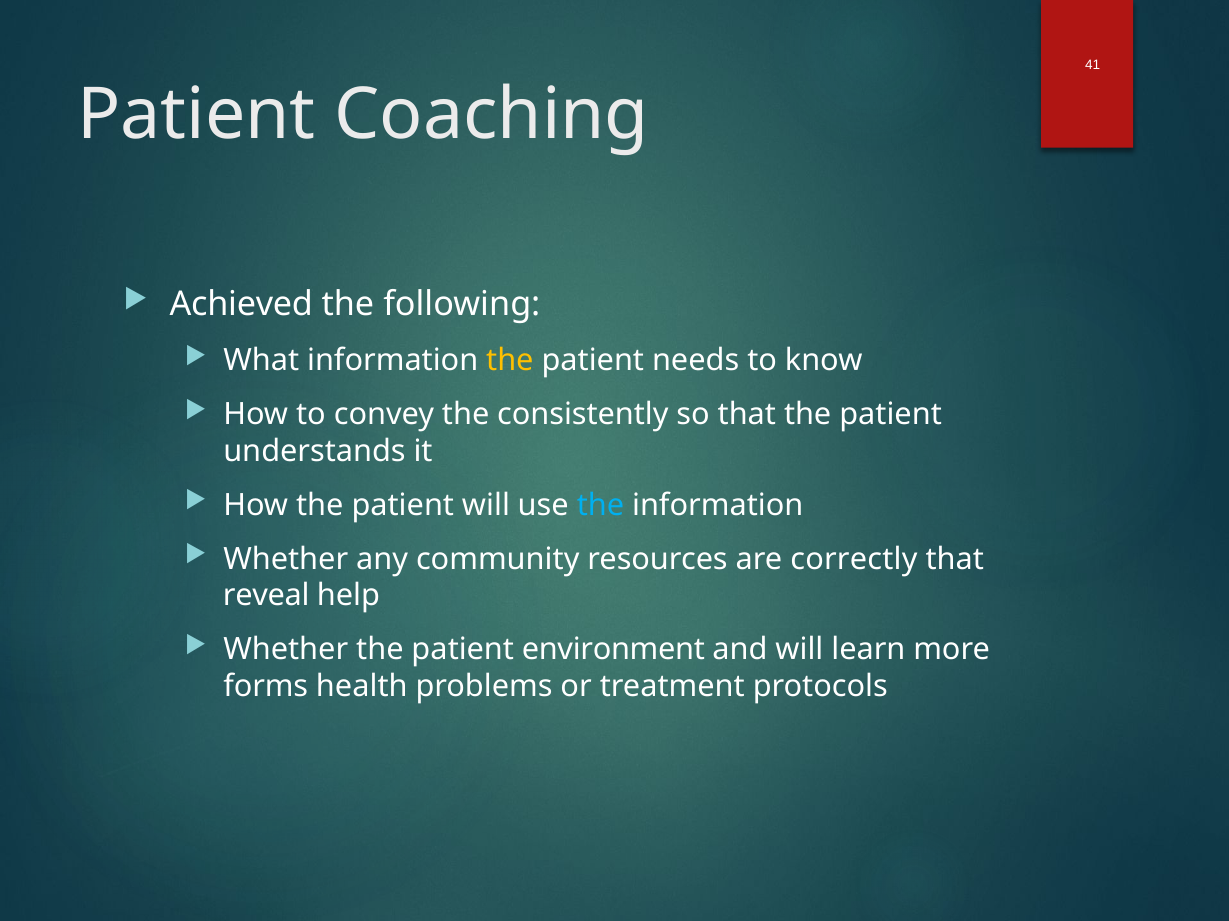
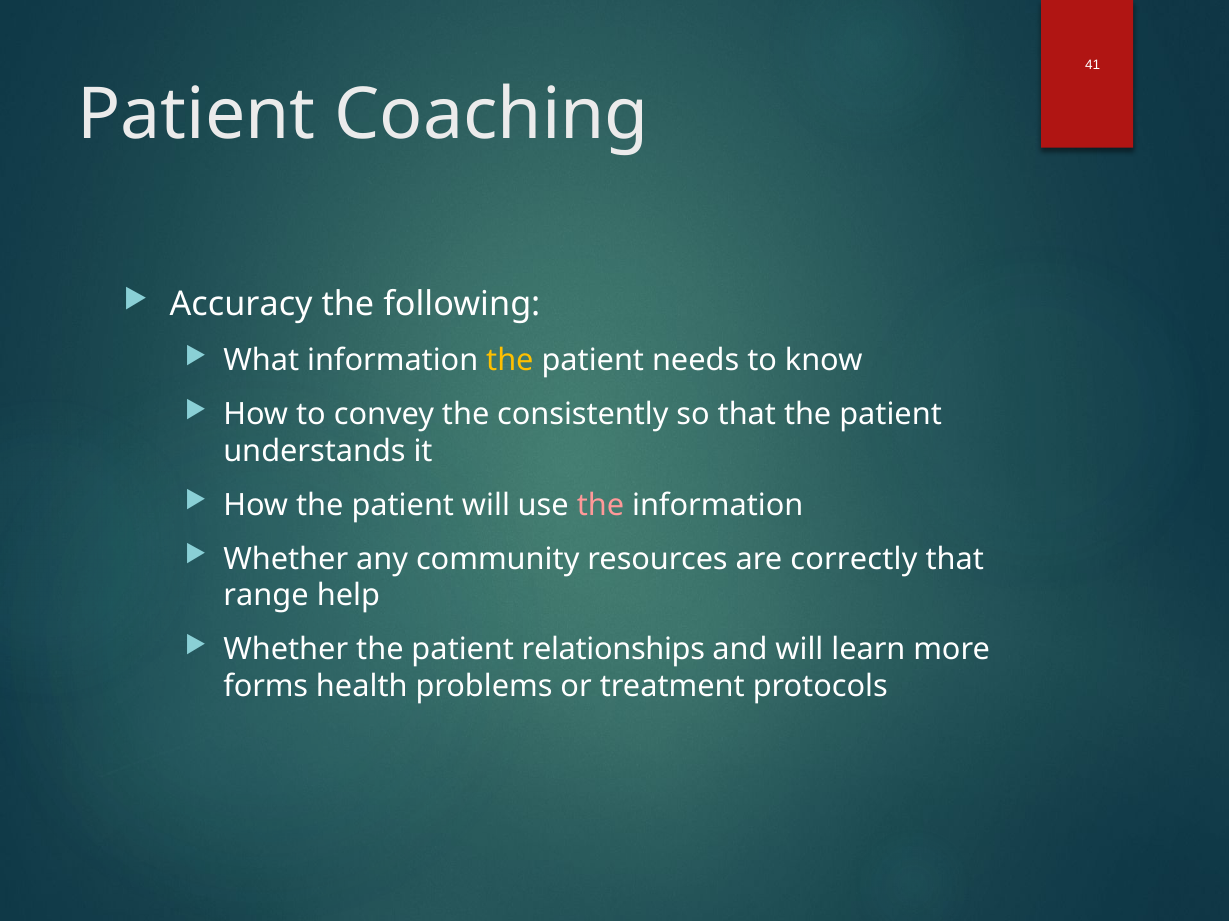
Achieved: Achieved -> Accuracy (241, 305)
the colour: light blue -> pink (600, 506)
reveal: reveal -> range (266, 596)
environment: environment -> relationships (613, 650)
